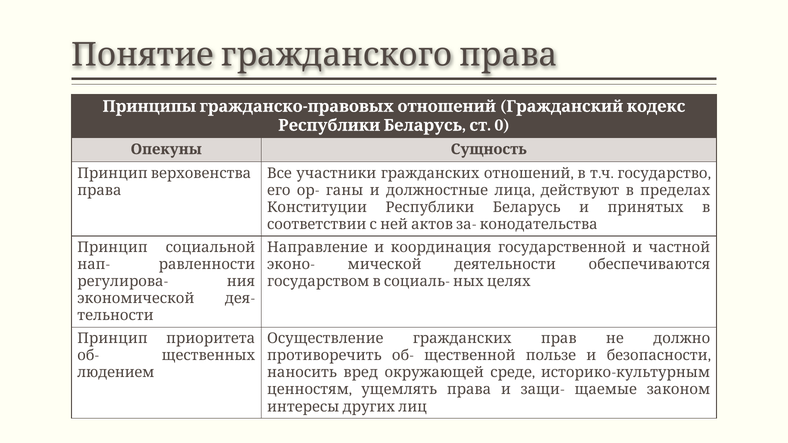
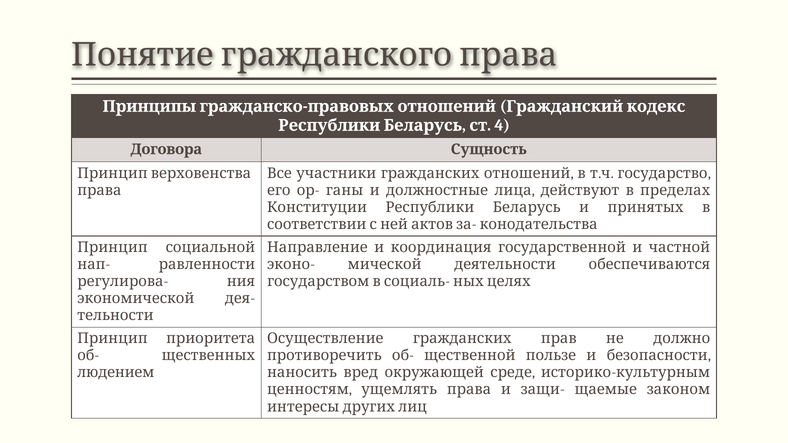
0: 0 -> 4 (502, 125)
Опекуны: Опекуны -> Договора (166, 149)
